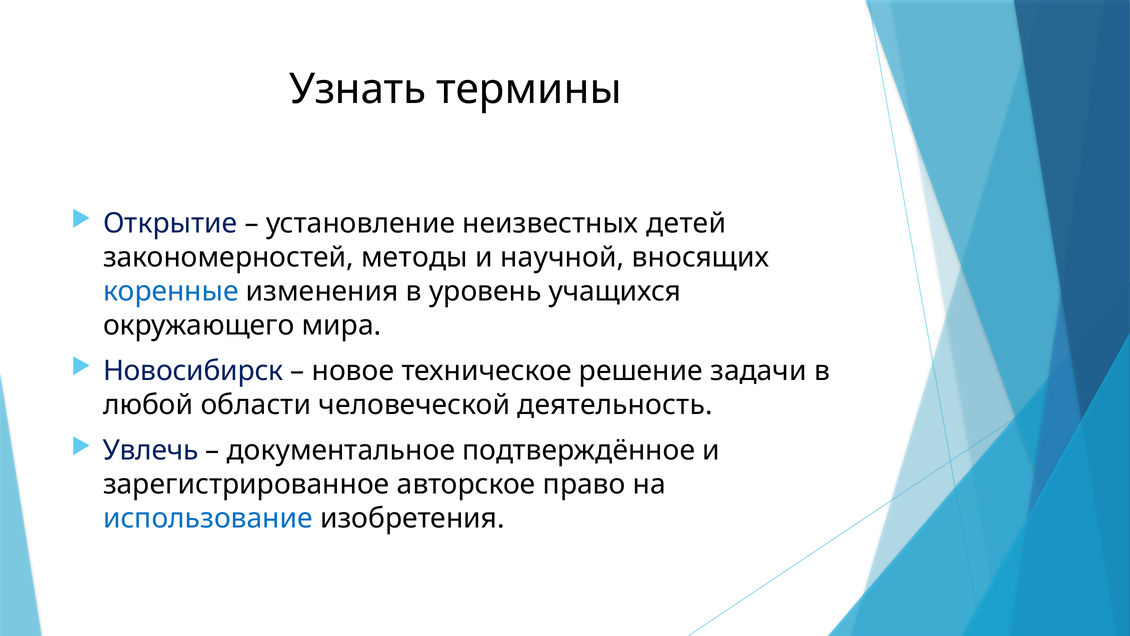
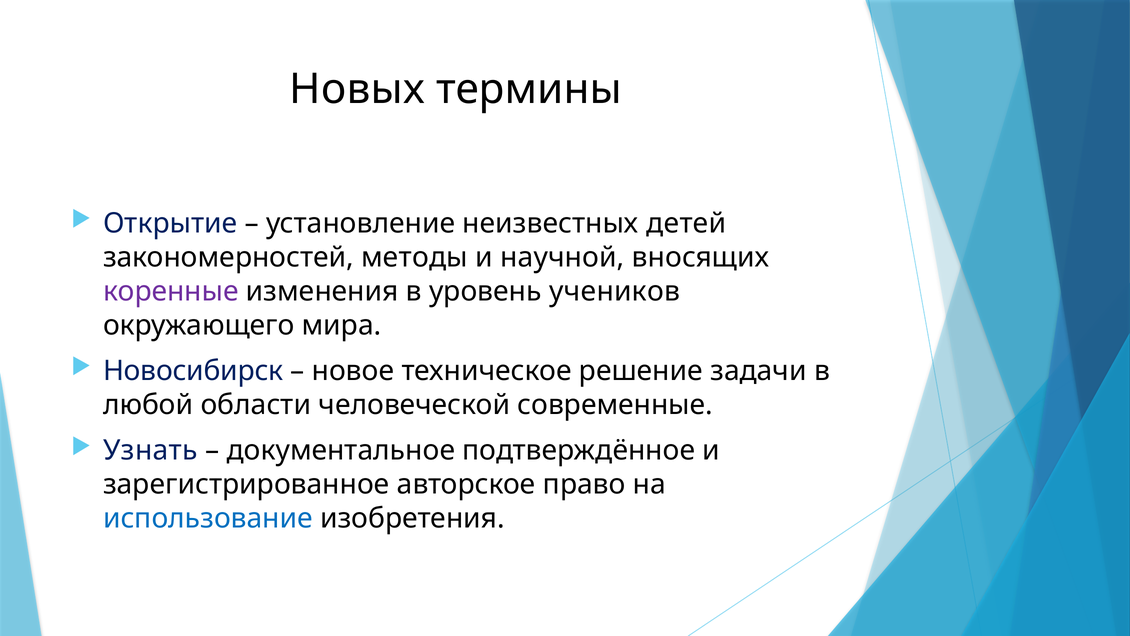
Узнать: Узнать -> Новых (357, 89)
коренные colour: blue -> purple (171, 291)
учащихся: учащихся -> учеников (615, 291)
деятельность: деятельность -> современные (615, 405)
Увлечь: Увлечь -> Узнать (150, 450)
